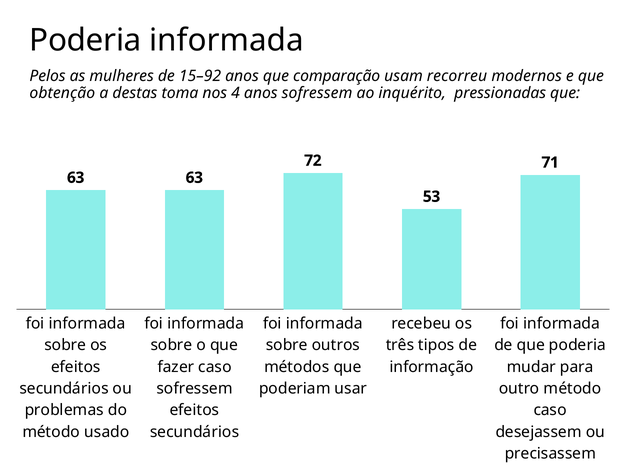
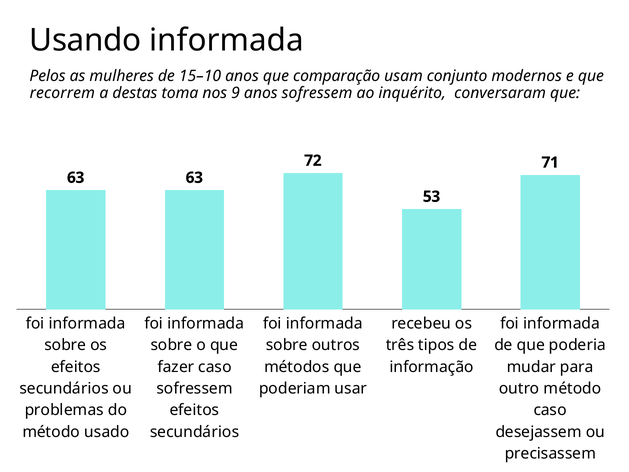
Poderia: Poderia -> Usando (85, 40)
15–92: 15–92 -> 15–10 (200, 76)
recorreu: recorreu -> conjunto (457, 76)
obtenção: obtenção -> recorrem (62, 93)
4: 4 -> 9 (236, 93)
pressionadas: pressionadas -> conversaram (500, 93)
